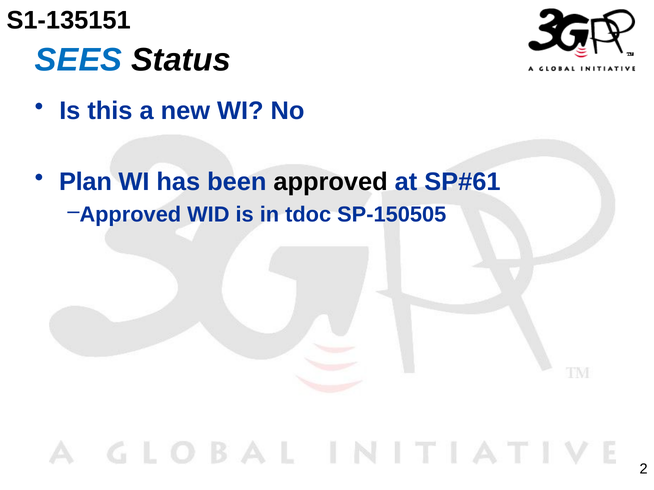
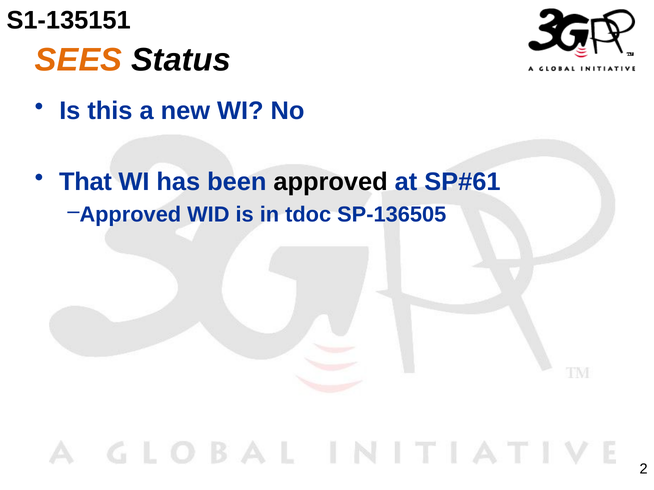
SEES colour: blue -> orange (79, 60)
Plan: Plan -> That (85, 182)
SP-150505: SP-150505 -> SP-136505 (392, 215)
